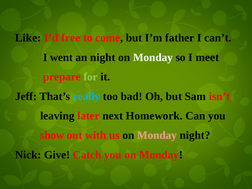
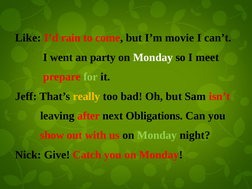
free: free -> rain (71, 38)
father: father -> movie (180, 38)
an night: night -> party (103, 57)
really colour: light blue -> yellow (87, 96)
later: later -> after (89, 116)
Homework: Homework -> Obligations (154, 116)
Monday colour: pink -> light green (157, 135)
